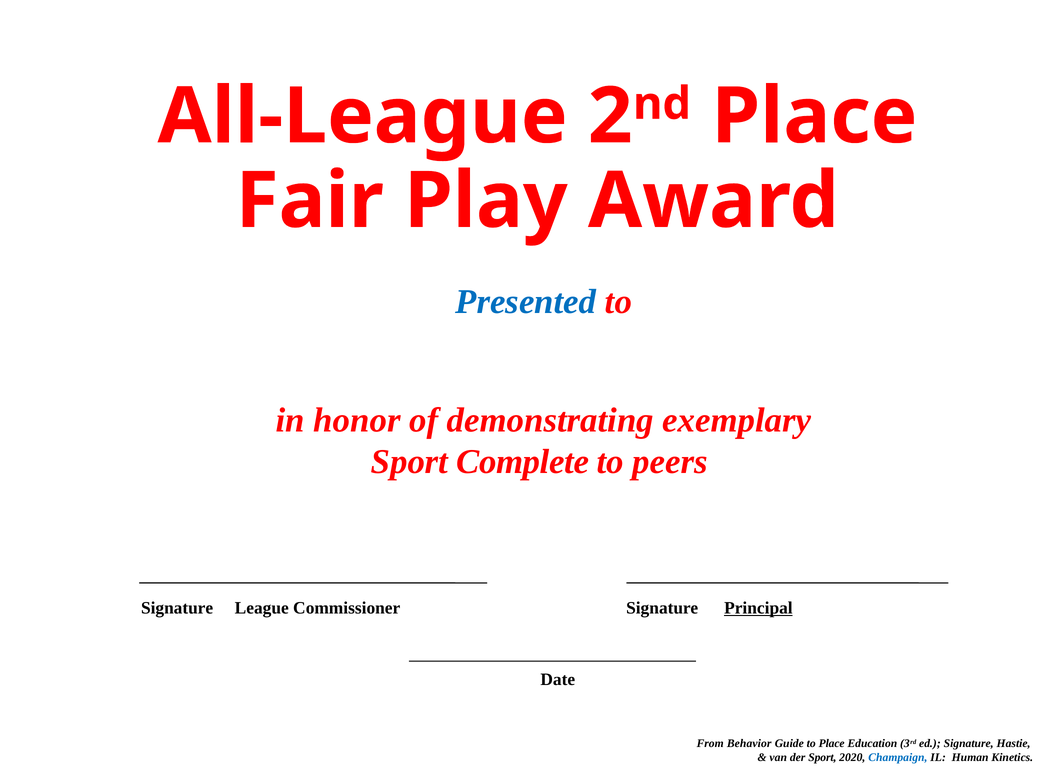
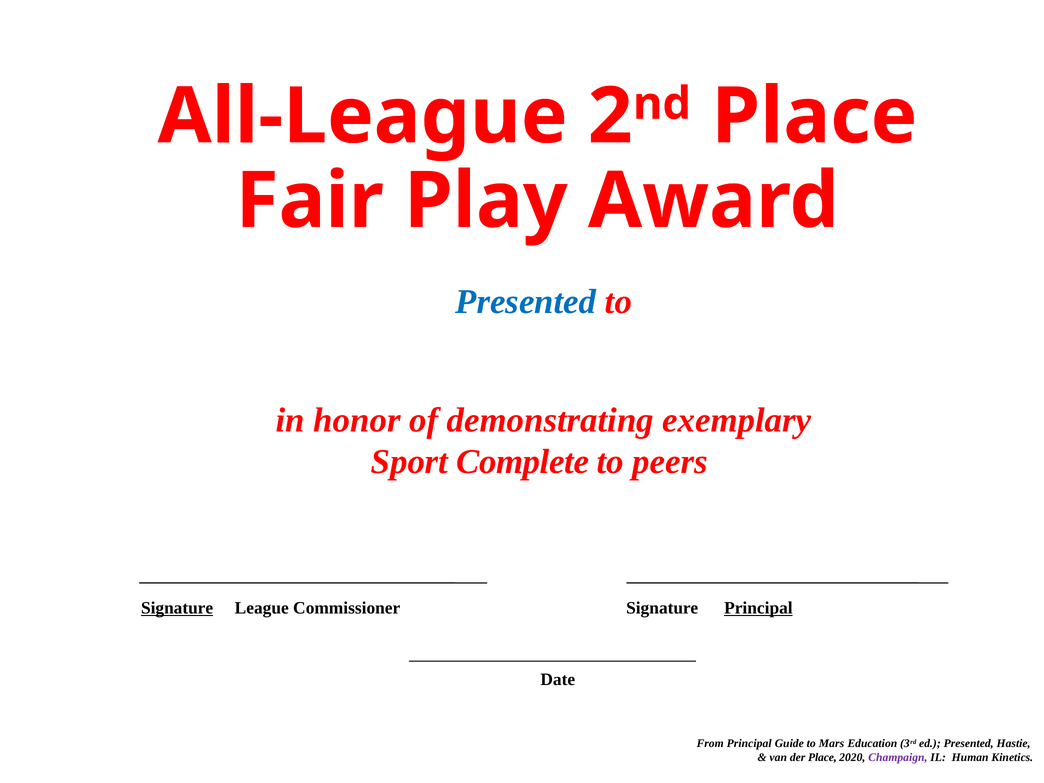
Signature underline: none -> present (177, 608)
From Behavior: Behavior -> Principal (749, 744)
to Place: Place -> Mars (832, 744)
ed Signature: Signature -> Presented (969, 744)
der Sport: Sport -> Place (822, 758)
Champaign colour: blue -> purple (898, 758)
